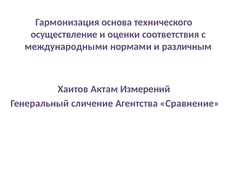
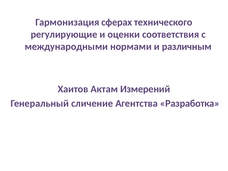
основа: основа -> сферах (117, 22)
осуществление: осуществление -> регулирующие (64, 34)
Сравнение: Сравнение -> Разработка (190, 103)
